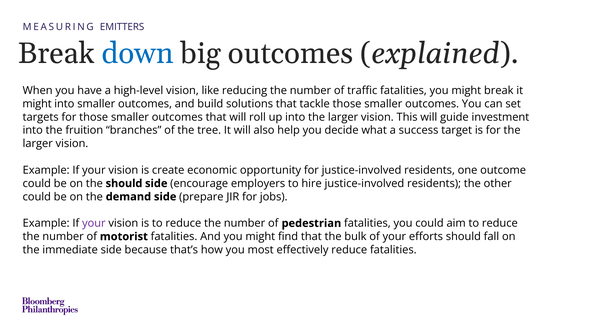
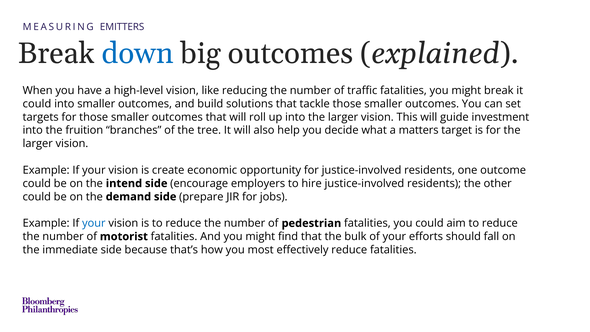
might: might -> could (37, 104)
success: success -> matters (419, 130)
the should: should -> intend (124, 183)
your colour: purple -> blue (94, 223)
